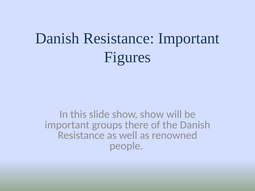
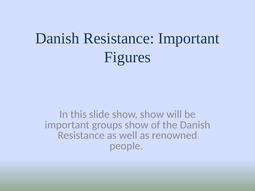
groups there: there -> show (137, 125)
